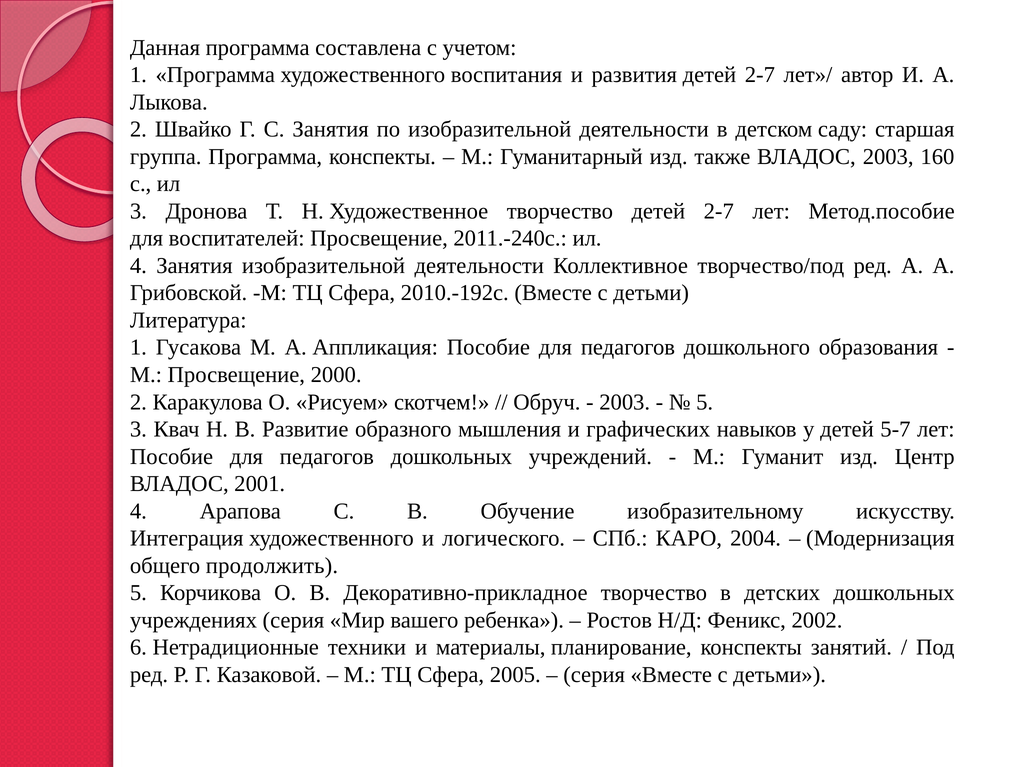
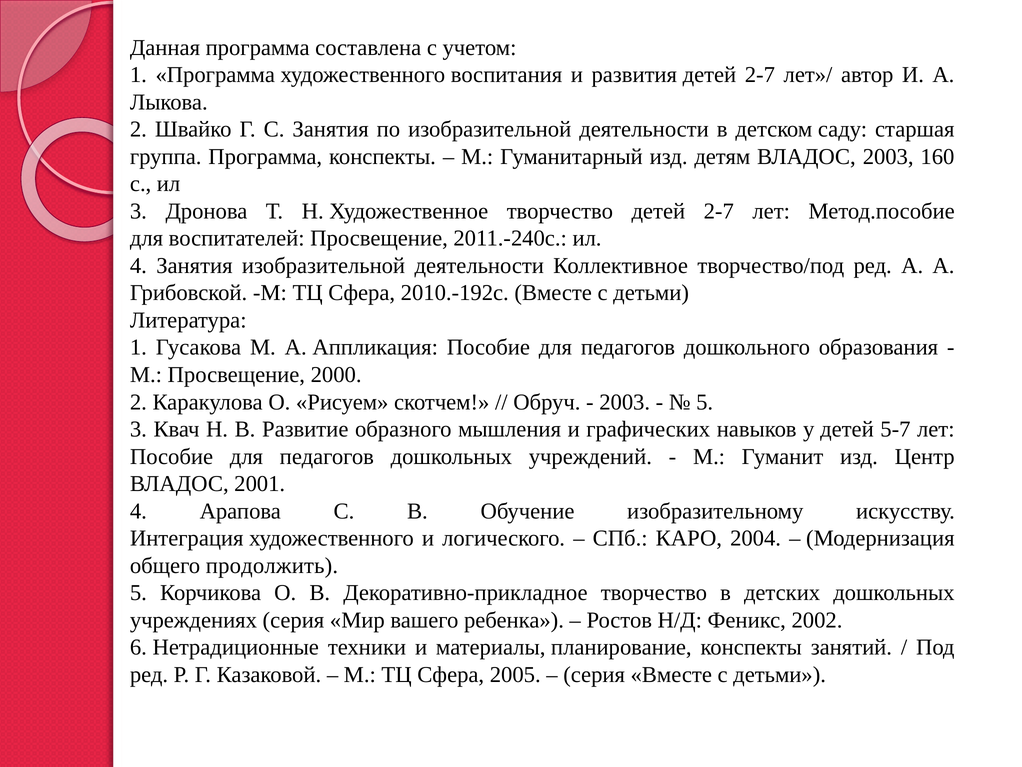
также: также -> детям (722, 157)
